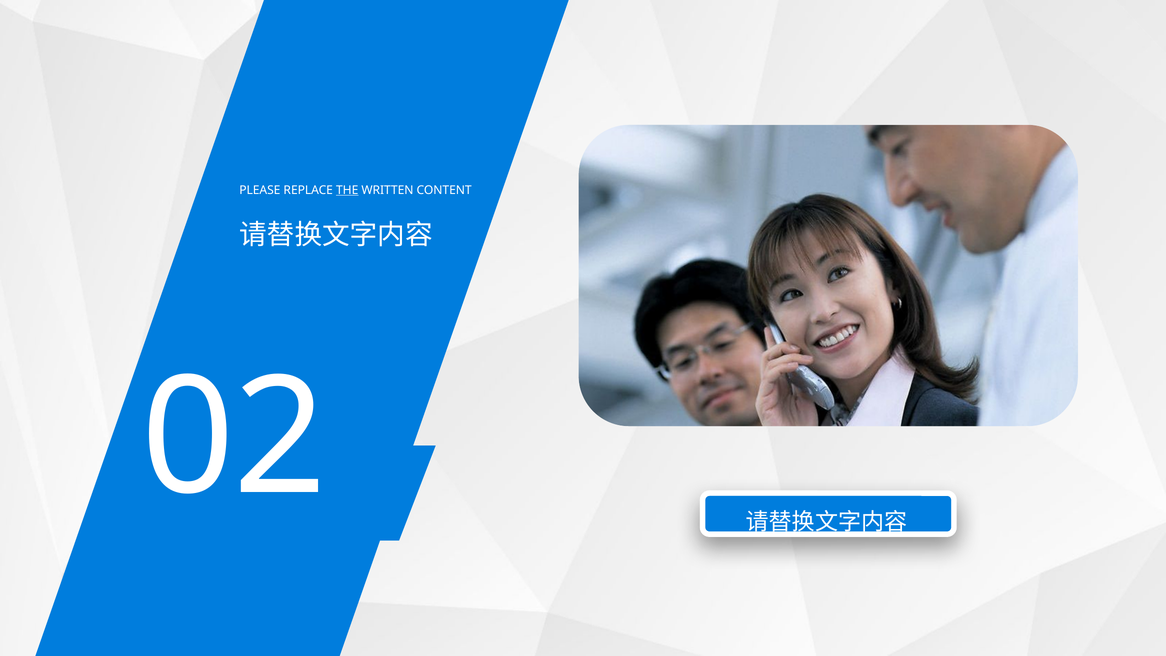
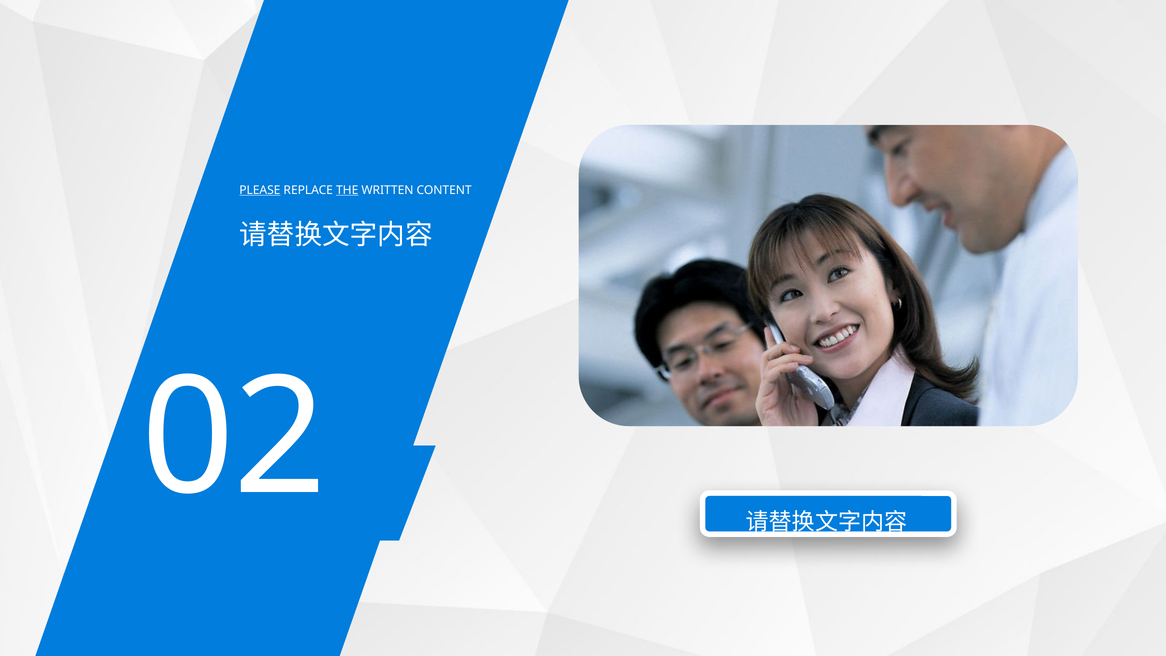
PLEASE underline: none -> present (260, 190)
